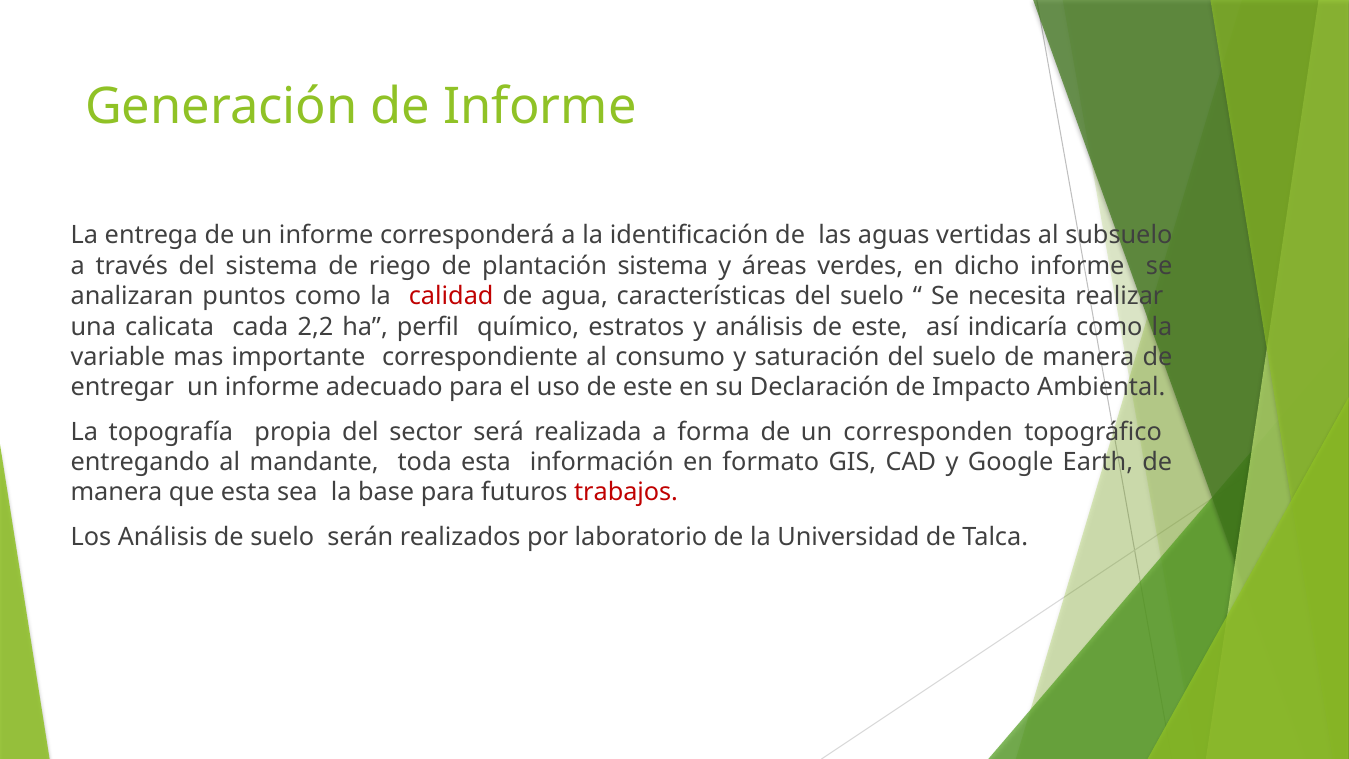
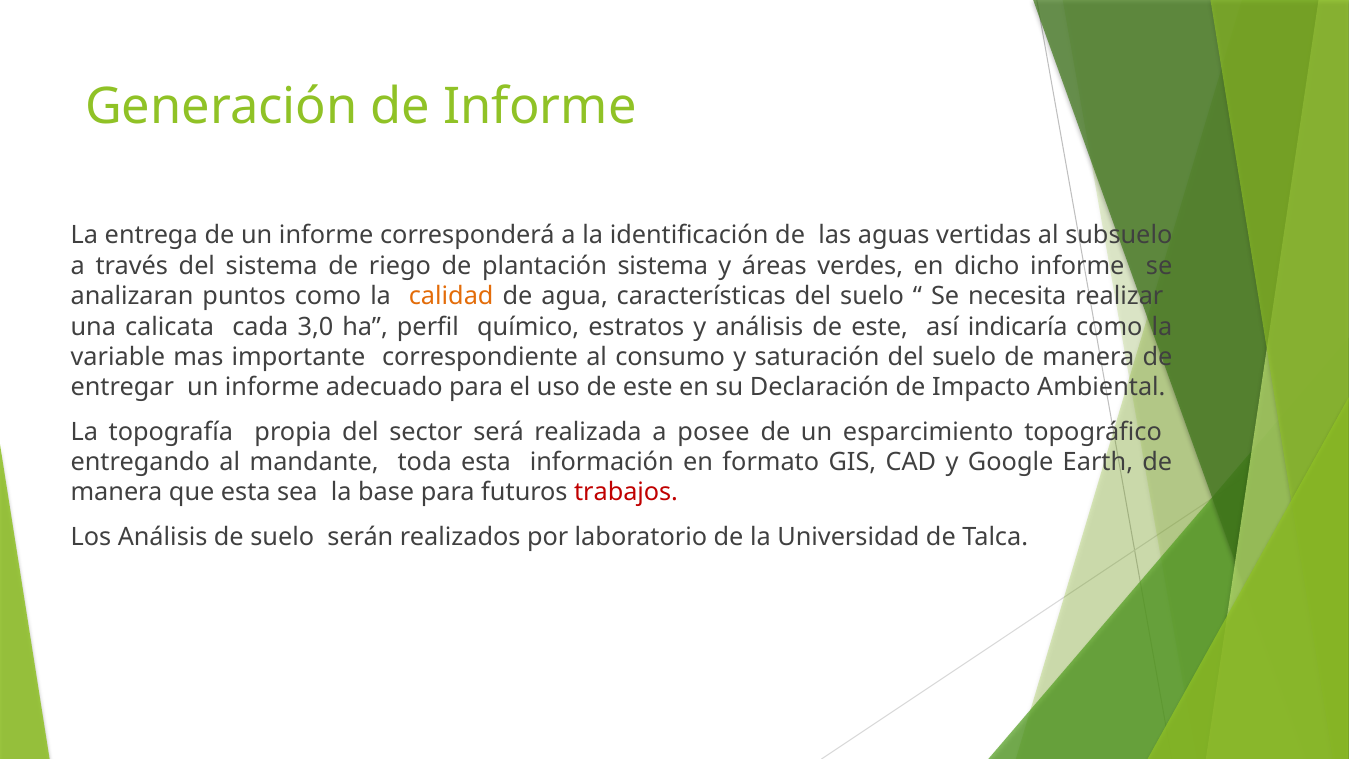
calidad colour: red -> orange (451, 296)
2,2: 2,2 -> 3,0 (315, 327)
forma: forma -> posee (713, 432)
corresponden: corresponden -> esparcimiento (928, 432)
